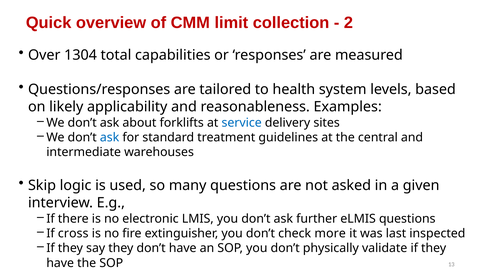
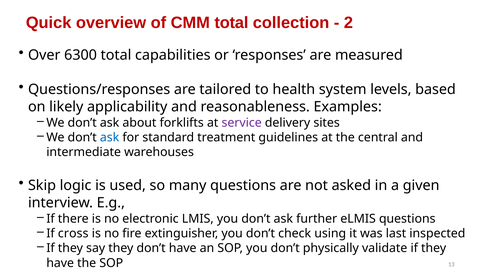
CMM limit: limit -> total (231, 23)
1304: 1304 -> 6300 (81, 55)
service colour: blue -> purple (242, 123)
more: more -> using (330, 233)
